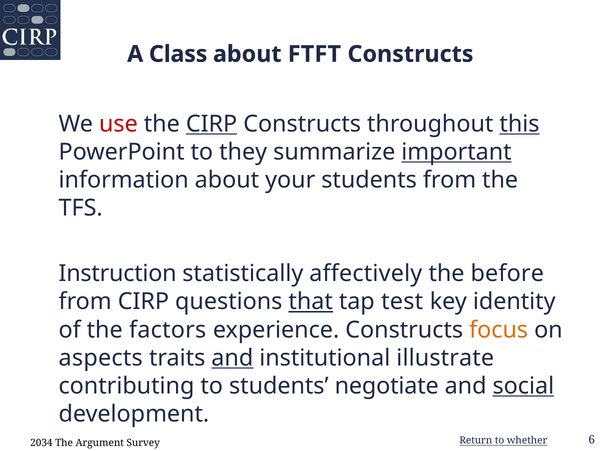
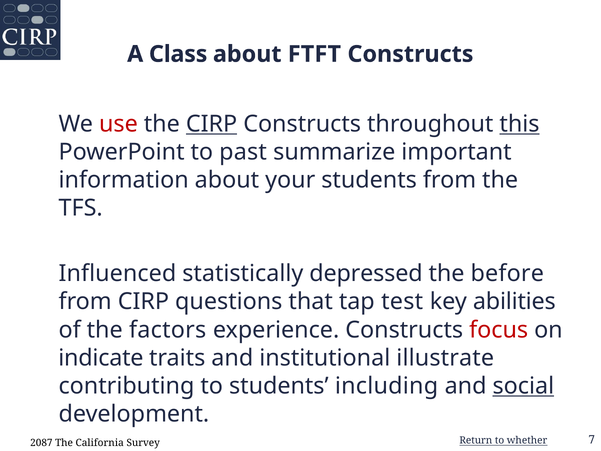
they: they -> past (243, 152)
important underline: present -> none (457, 152)
Instruction: Instruction -> Influenced (117, 274)
affectively: affectively -> depressed (366, 274)
that underline: present -> none (311, 302)
identity: identity -> abilities (514, 302)
focus colour: orange -> red (499, 330)
aspects: aspects -> indicate (101, 358)
and underline: present -> none (232, 358)
negotiate: negotiate -> including (387, 386)
2034: 2034 -> 2087 (41, 442)
Argument: Argument -> California (100, 442)
6: 6 -> 7 (592, 439)
